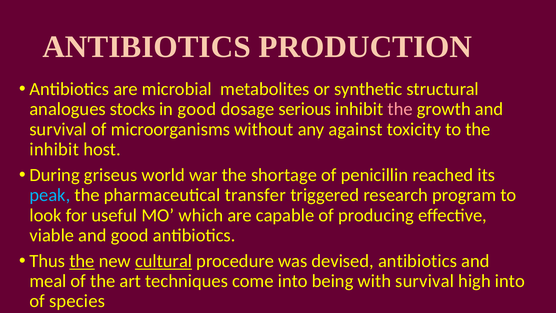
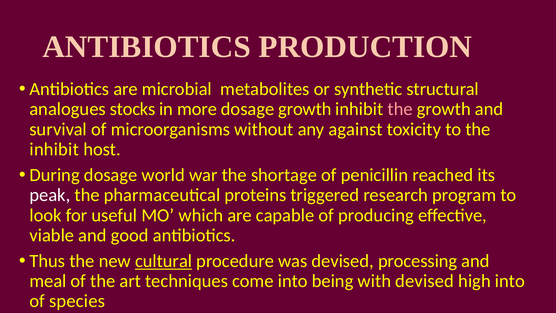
in good: good -> more (197, 109)
dosage serious: serious -> growth (305, 109)
During griseus: griseus -> dosage (111, 175)
peak colour: light blue -> white (50, 195)
transfer: transfer -> proteins (255, 195)
the underline: present -> none (82, 261)
devised antibiotics: antibiotics -> processing (418, 261)
with survival: survival -> devised (425, 281)
